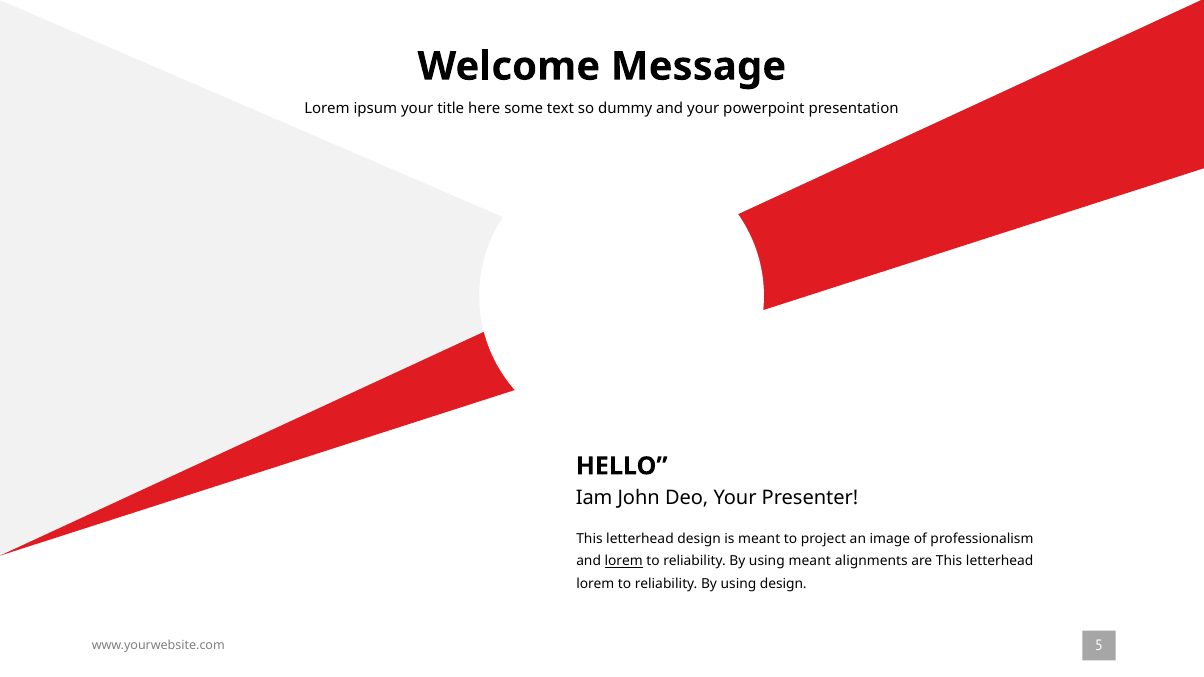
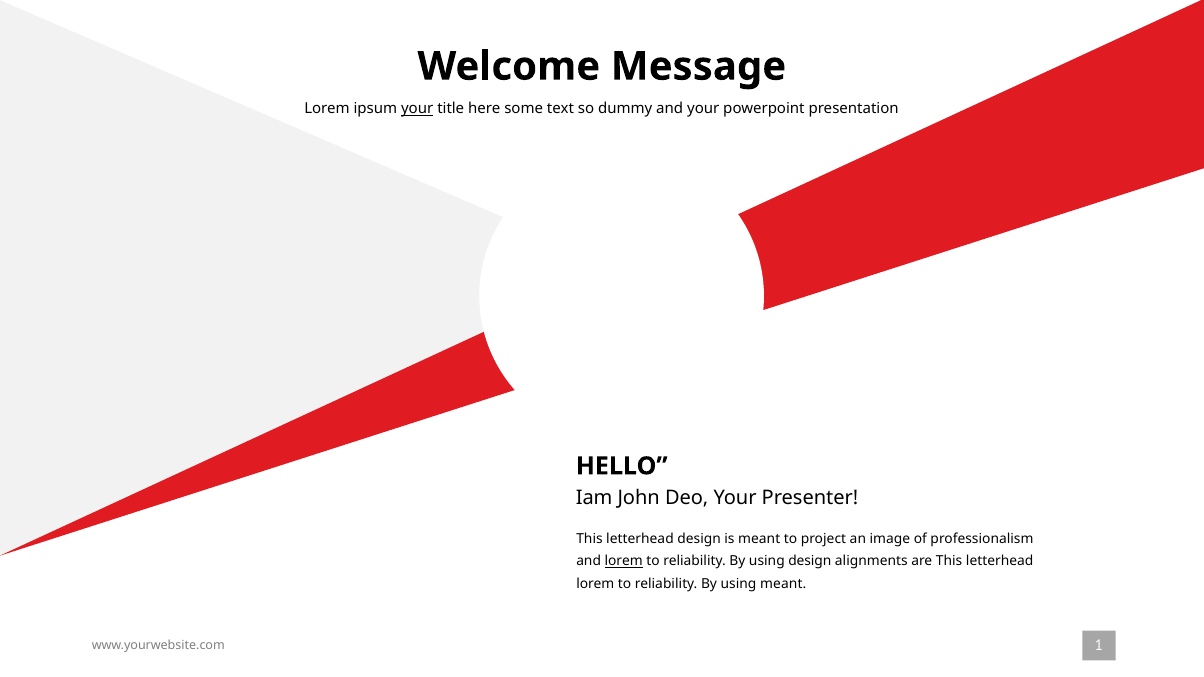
your underline: none -> present (417, 109)
using meant: meant -> design (810, 561)
using design: design -> meant (783, 584)
5: 5 -> 1 (1099, 646)
